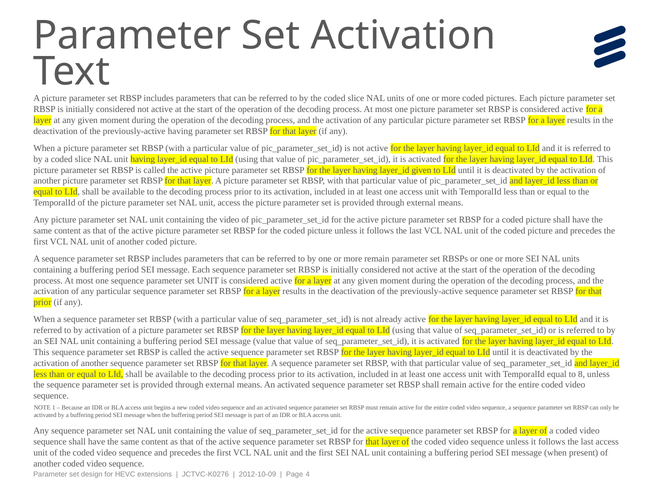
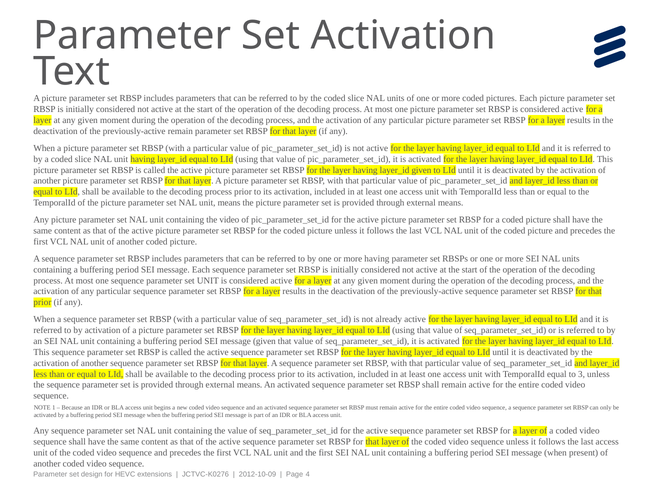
previously-active having: having -> remain (180, 131)
unit access: access -> means (229, 203)
more remain: remain -> having (377, 259)
message value: value -> given (264, 341)
8: 8 -> 3 (582, 374)
